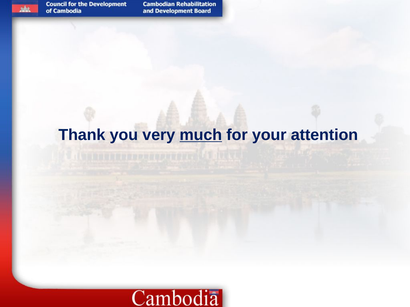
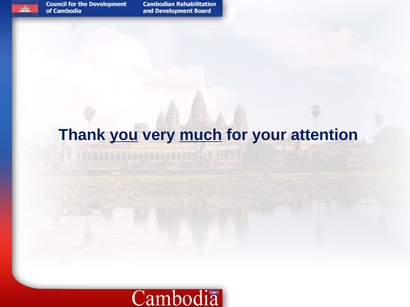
you underline: none -> present (124, 135)
